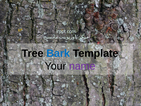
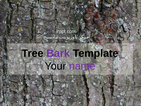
Bark colour: blue -> purple (58, 53)
